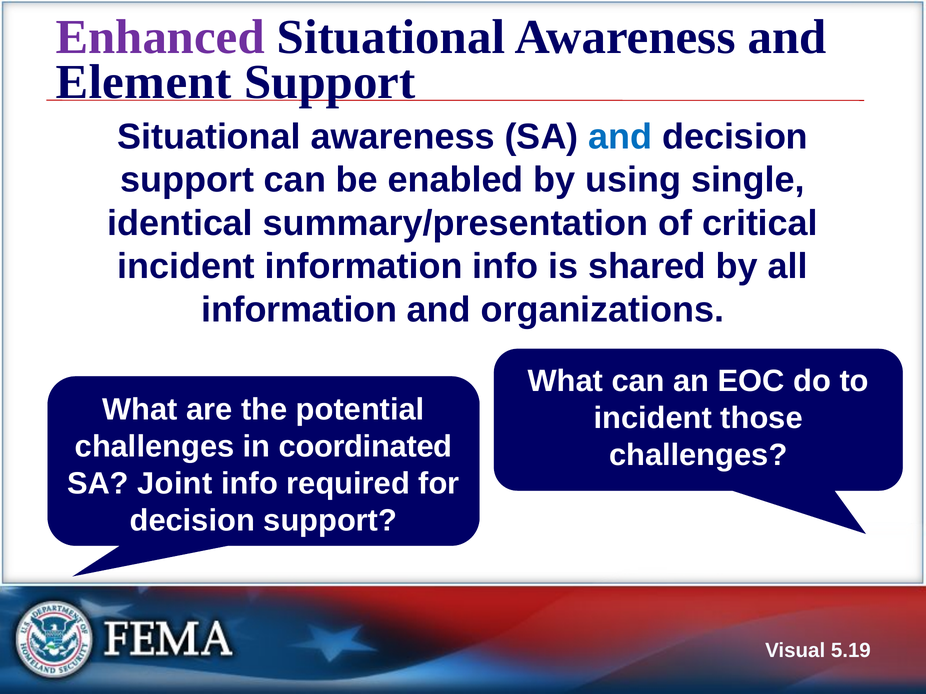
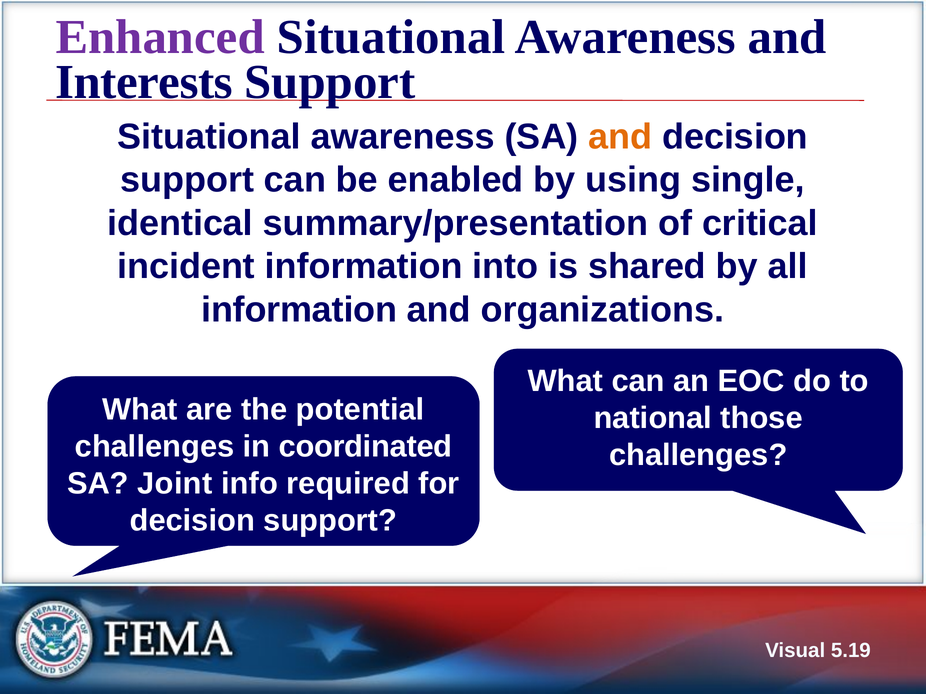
Element: Element -> Interests (144, 82)
and colour: blue -> orange (620, 137)
information info: info -> into (505, 267)
incident: incident -> national (653, 418)
